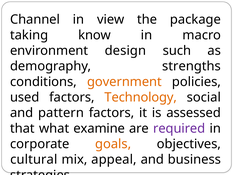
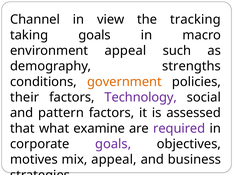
package: package -> tracking (195, 20)
taking know: know -> goals (95, 35)
environment design: design -> appeal (125, 51)
used: used -> their (25, 97)
Technology colour: orange -> purple (141, 97)
goals colour: orange -> purple (113, 144)
cultural: cultural -> motives (34, 159)
